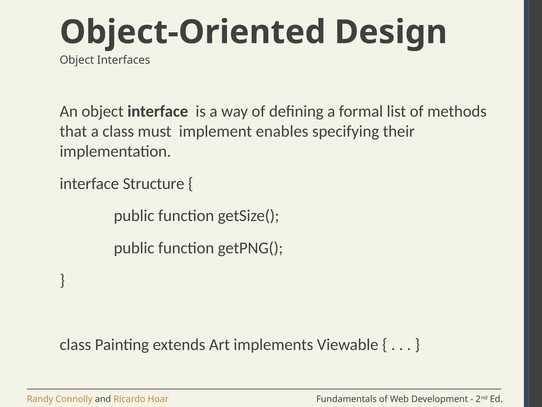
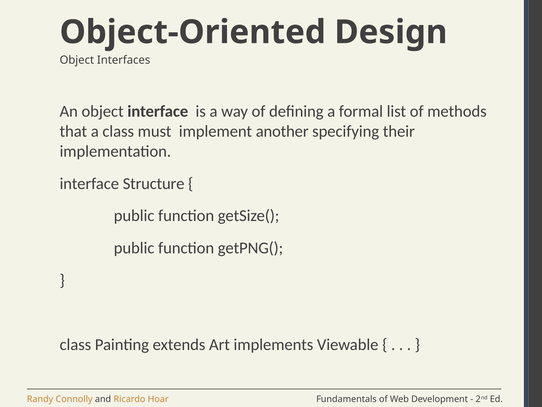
enables: enables -> another (282, 131)
